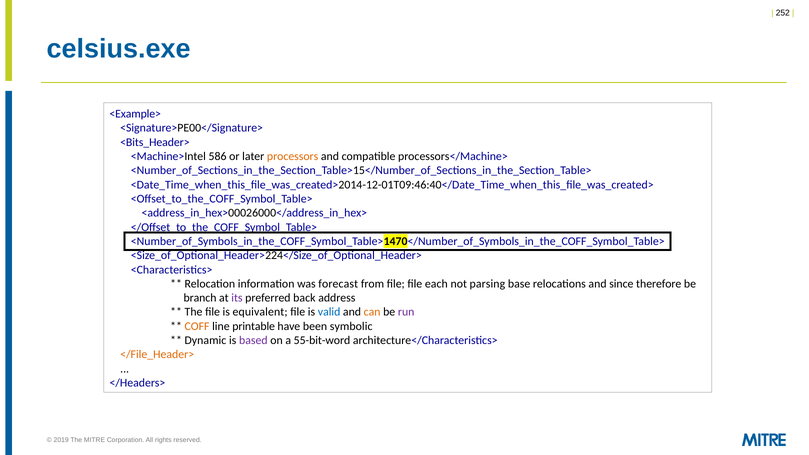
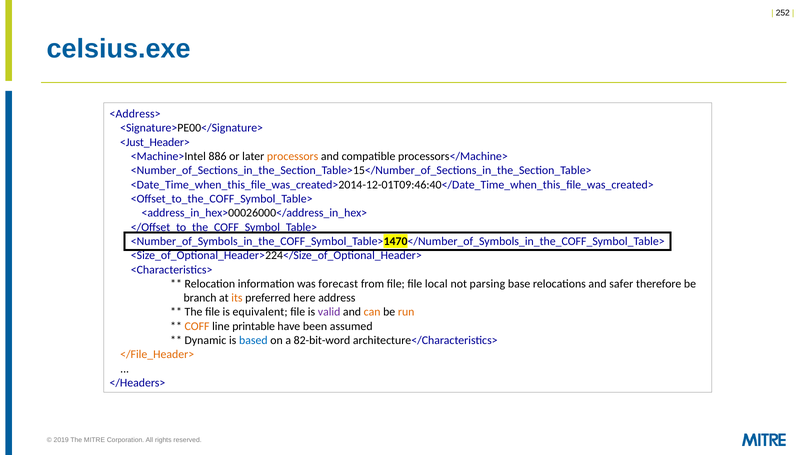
<Example>: <Example> -> <Address> (135, 114)
<Bits_Header>: <Bits_Header> -> <Just_Header> (155, 142)
586: 586 -> 886 (218, 156)
each: each -> local (436, 284)
since: since -> safer (621, 284)
its colour: purple -> orange (237, 298)
back: back -> here (304, 298)
valid colour: blue -> purple (329, 312)
run colour: purple -> orange (406, 312)
symbolic: symbolic -> assumed (351, 326)
based colour: purple -> blue (253, 340)
55-bit-word: 55-bit-word -> 82-bit-word (322, 340)
